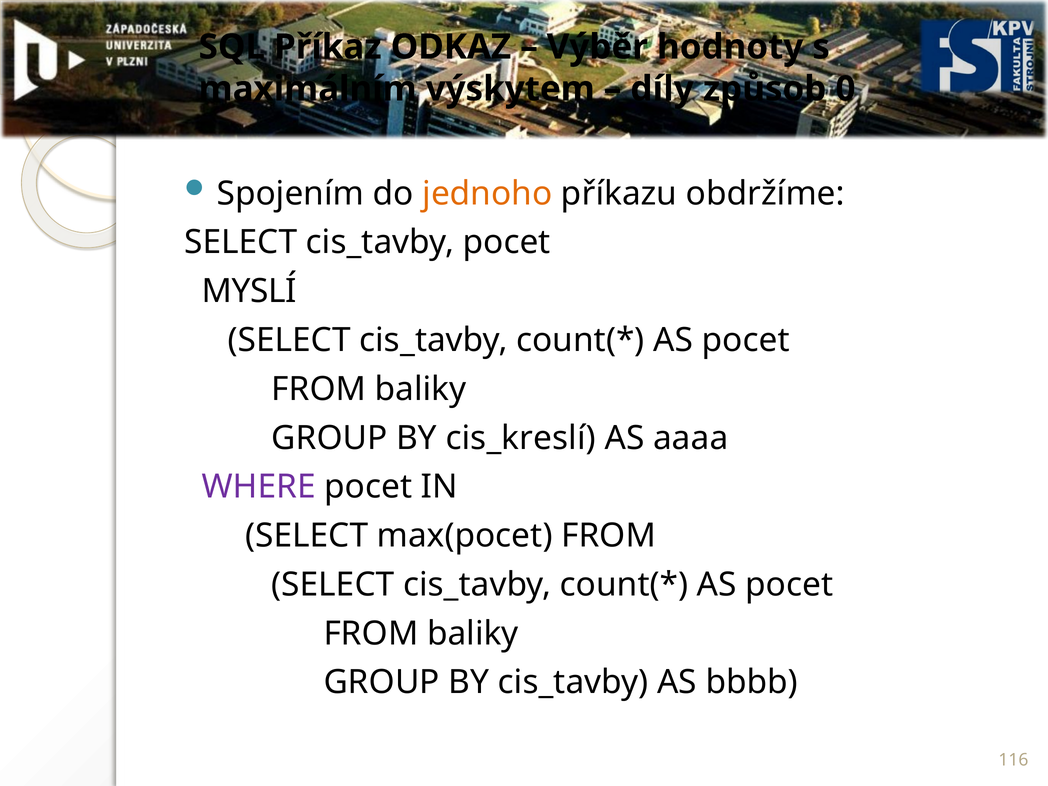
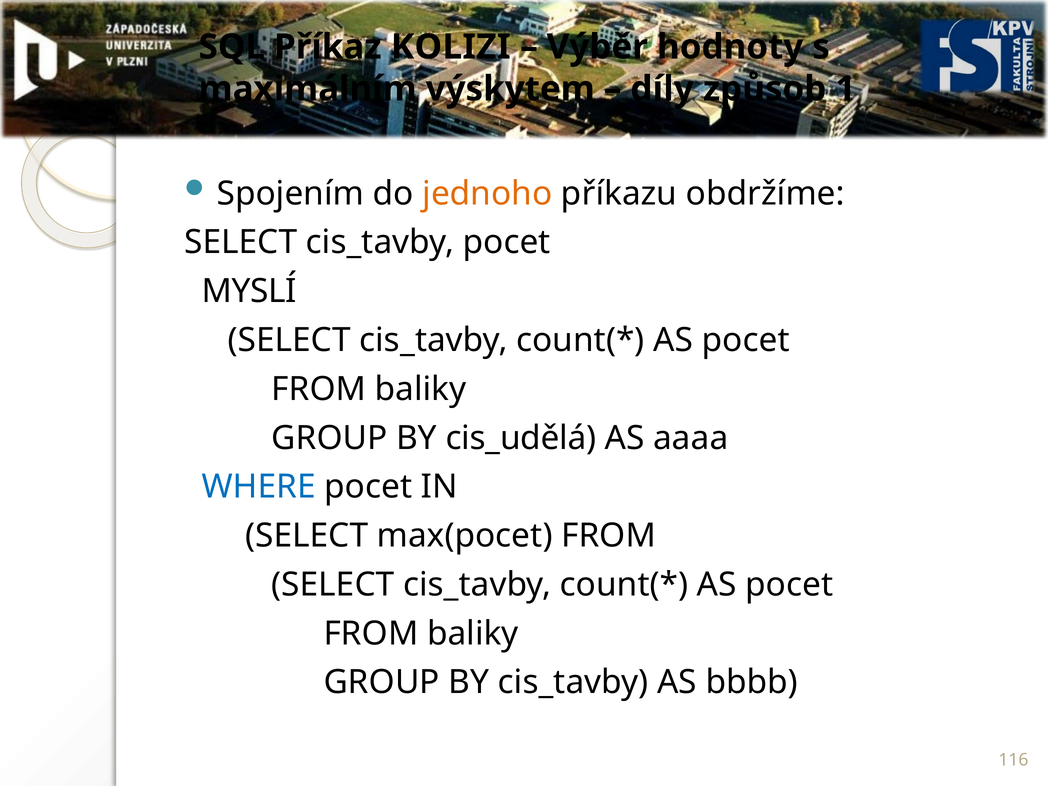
ODKAZ: ODKAZ -> KOLIZI (451, 47)
0: 0 -> 1 (846, 89)
cis_kreslí: cis_kreslí -> cis_udělá (521, 438)
WHERE colour: purple -> blue (259, 487)
